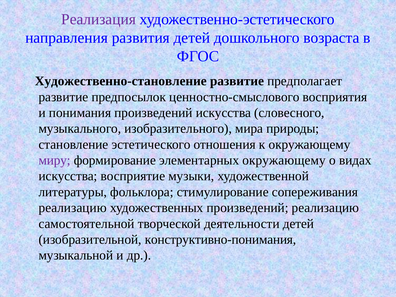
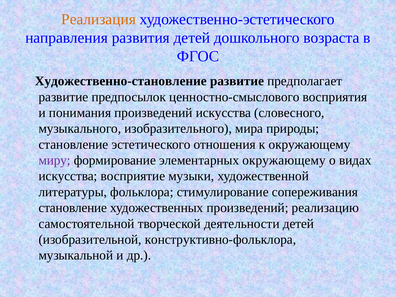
Реализация colour: purple -> orange (99, 19)
реализацию: реализацию -> становление (73, 208)
конструктивно-понимания: конструктивно-понимания -> конструктивно-фольклора (220, 239)
